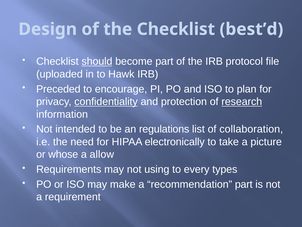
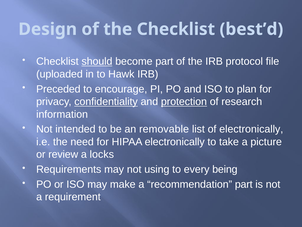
protection underline: none -> present (184, 101)
research underline: present -> none (242, 101)
regulations: regulations -> removable (164, 129)
of collaboration: collaboration -> electronically (251, 129)
whose: whose -> review (63, 154)
allow: allow -> locks (102, 154)
types: types -> being (225, 169)
